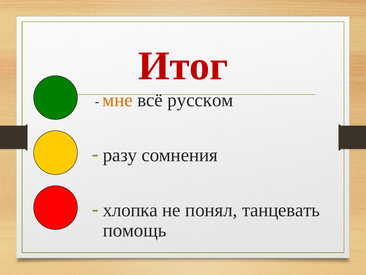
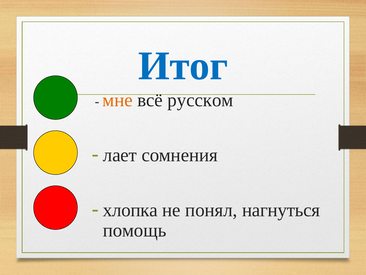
Итог colour: red -> blue (183, 66)
разу: разу -> лает (120, 155)
танцевать: танцевать -> нагнуться (281, 210)
